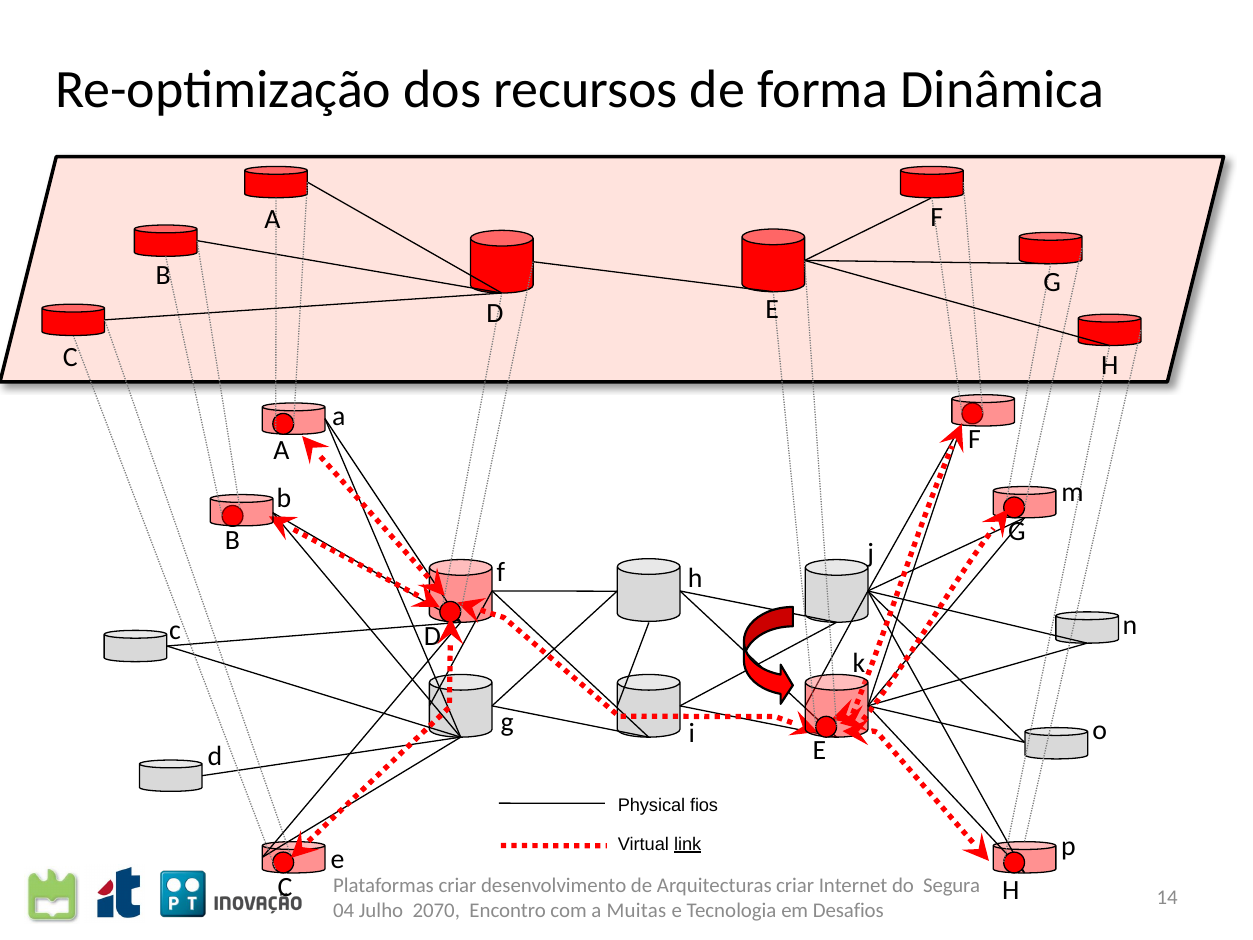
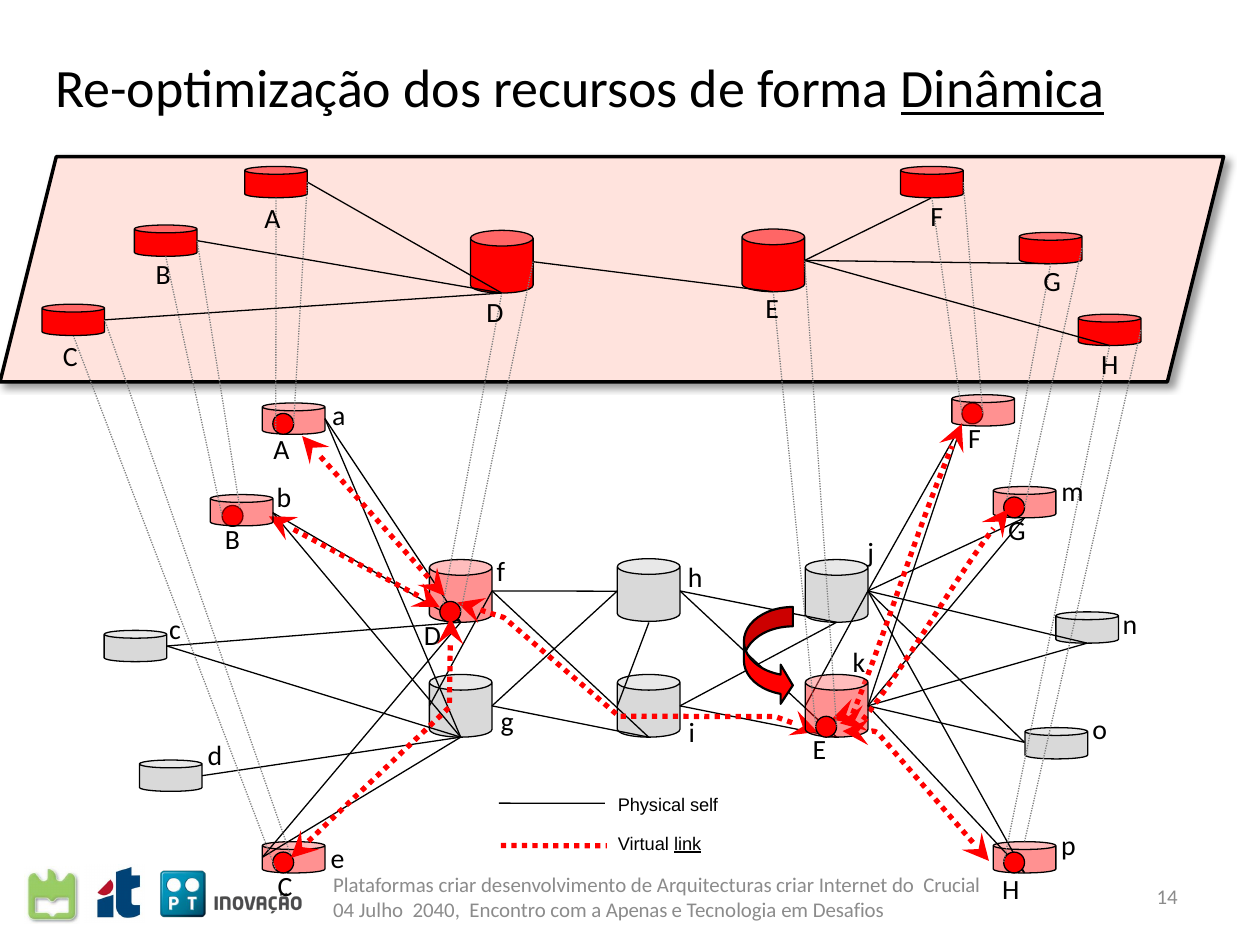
Dinâmica underline: none -> present (1002, 90)
fios: fios -> self (704, 805)
Segura: Segura -> Crucial (952, 885)
2070: 2070 -> 2040 (436, 910)
Muitas: Muitas -> Apenas (637, 910)
